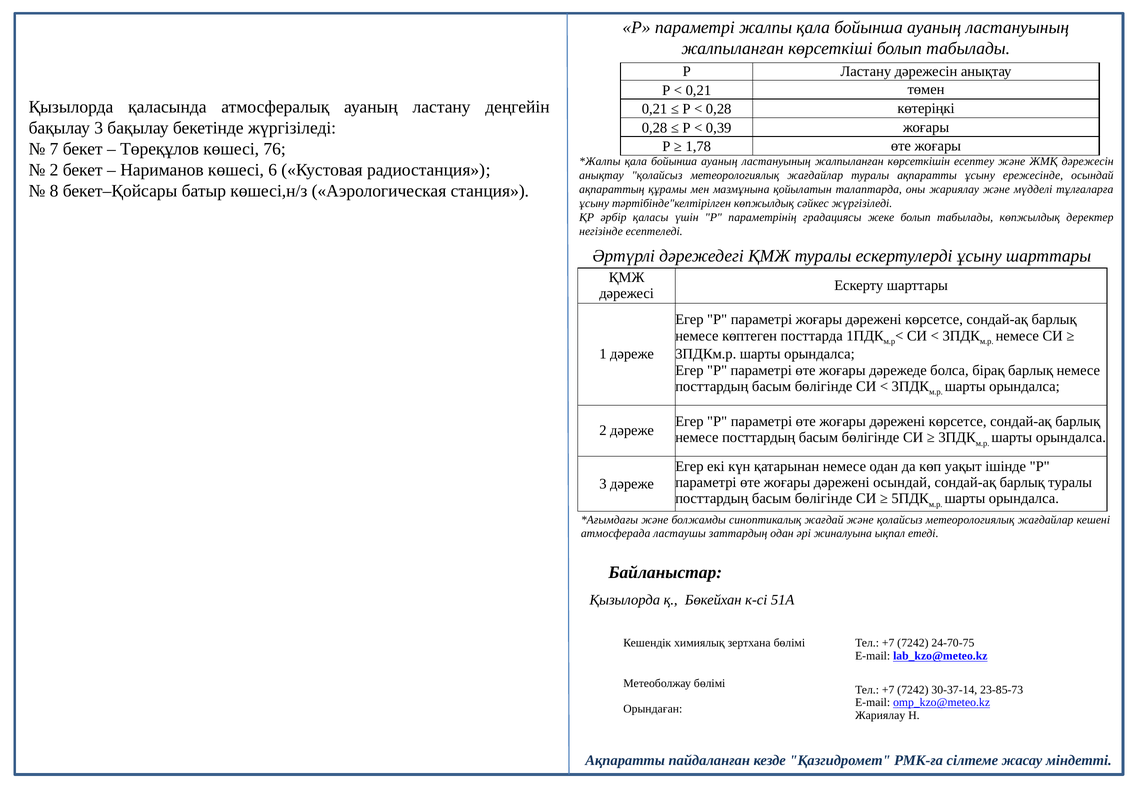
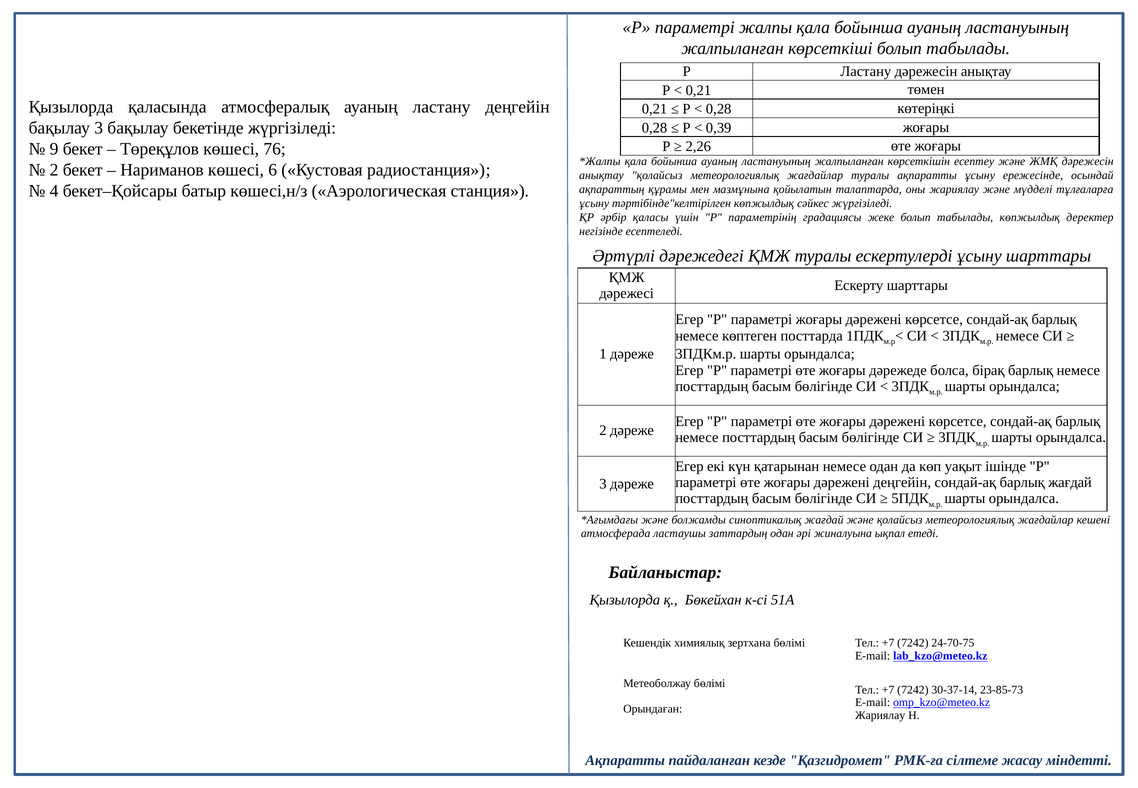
1,78: 1,78 -> 2,26 (698, 147)
7: 7 -> 9 (54, 149)
8: 8 -> 4 (54, 191)
дәрежені осындай: осындай -> деңгейін (902, 482)
барлық туралы: туралы -> жағдай (1070, 482)
